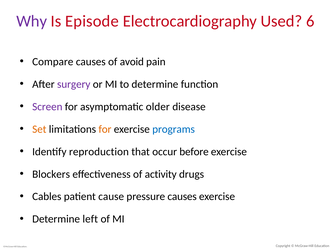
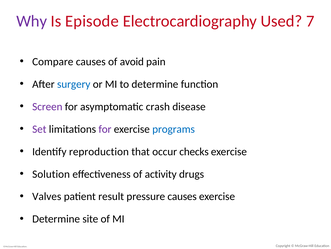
6: 6 -> 7 (310, 21)
surgery colour: purple -> blue (74, 84)
older: older -> crash (158, 106)
Set colour: orange -> purple (39, 129)
for colour: orange -> purple (105, 129)
before: before -> checks (194, 151)
Blockers: Blockers -> Solution (51, 174)
Cables: Cables -> Valves (47, 196)
cause: cause -> result (111, 196)
left: left -> site (90, 218)
